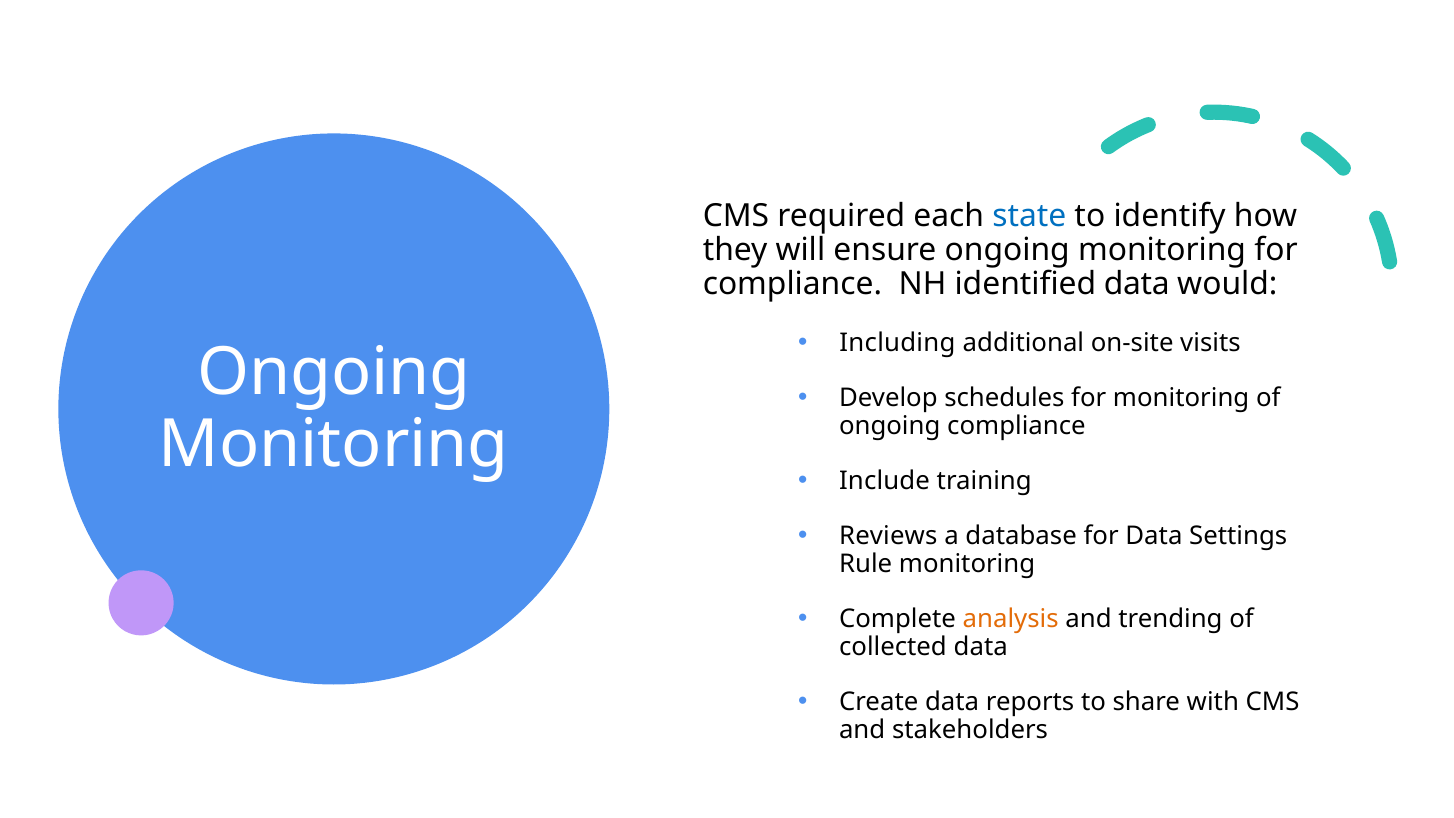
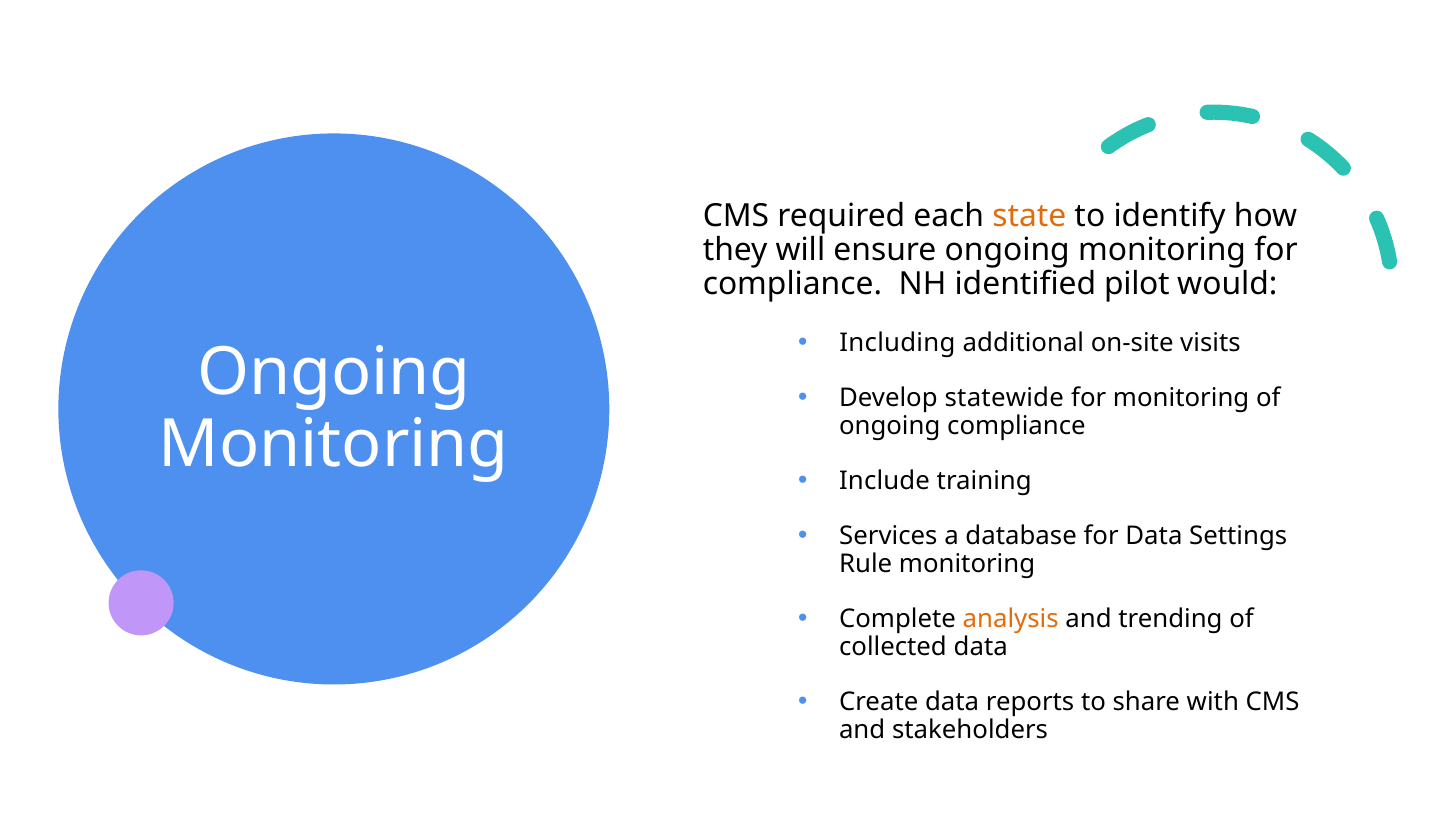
state colour: blue -> orange (1029, 216)
identified data: data -> pilot (1137, 284)
schedules: schedules -> statewide (1004, 398)
Reviews: Reviews -> Services (888, 536)
